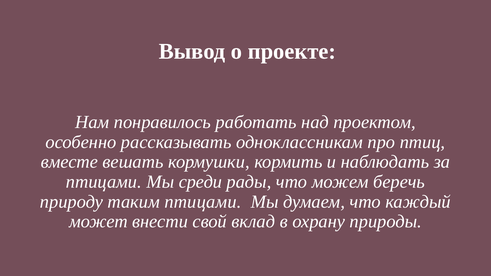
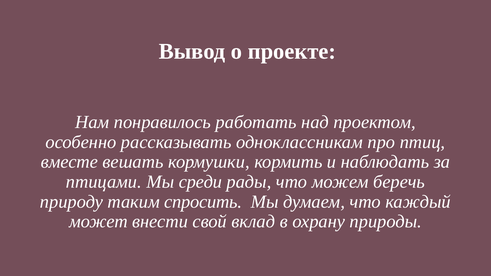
таким птицами: птицами -> спросить (203, 202)
